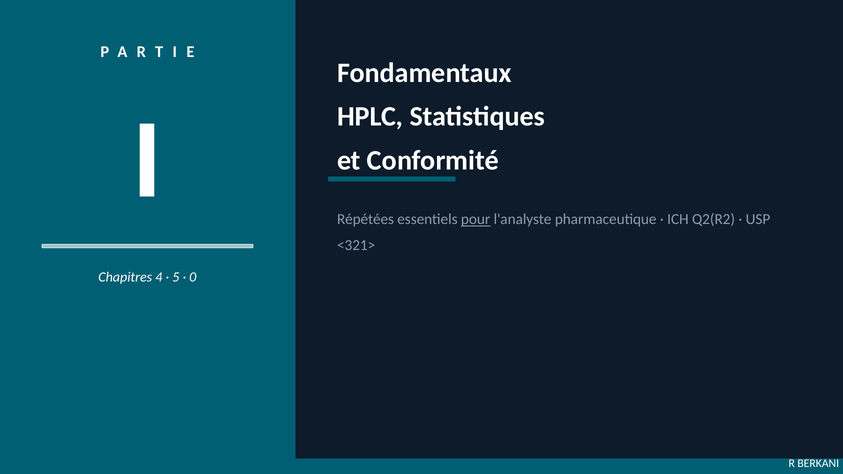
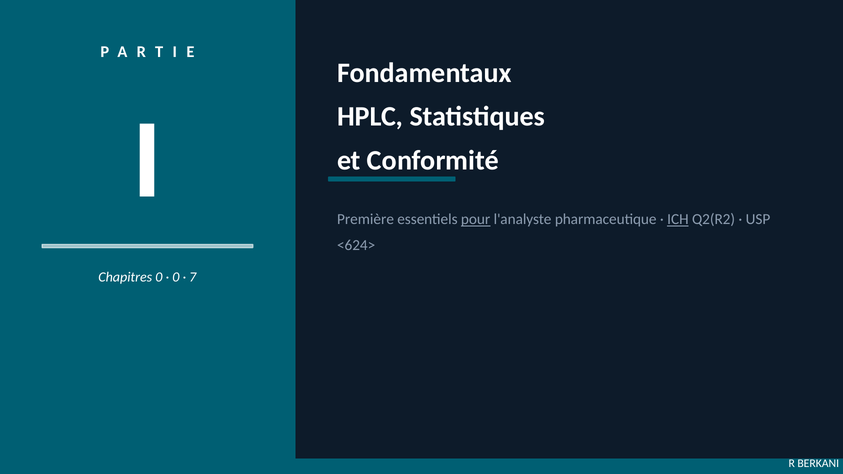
Répétées: Répétées -> Première (365, 219)
ICH underline: none -> present (678, 219)
<321>: <321> -> <624> (356, 245)
Chapitres 4: 4 -> 0 (159, 277)
5: 5 -> 0 (176, 277)
0: 0 -> 7 (193, 277)
